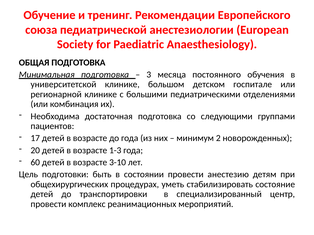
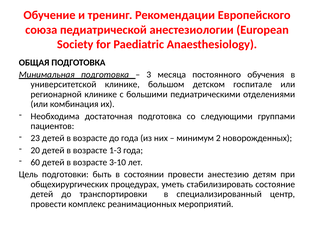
17: 17 -> 23 (35, 138)
